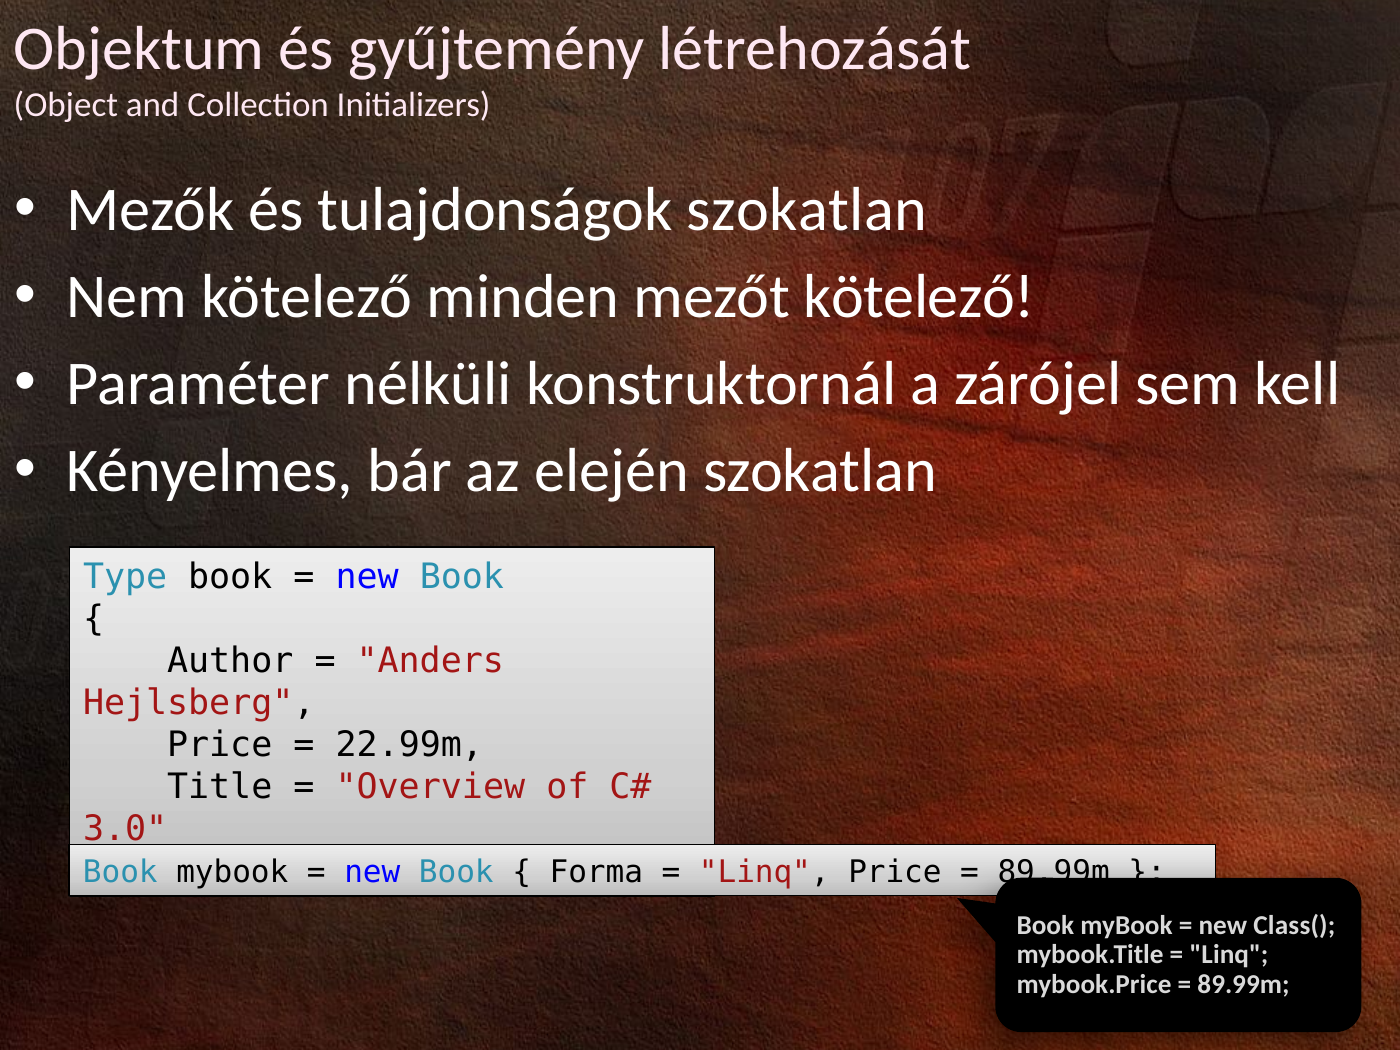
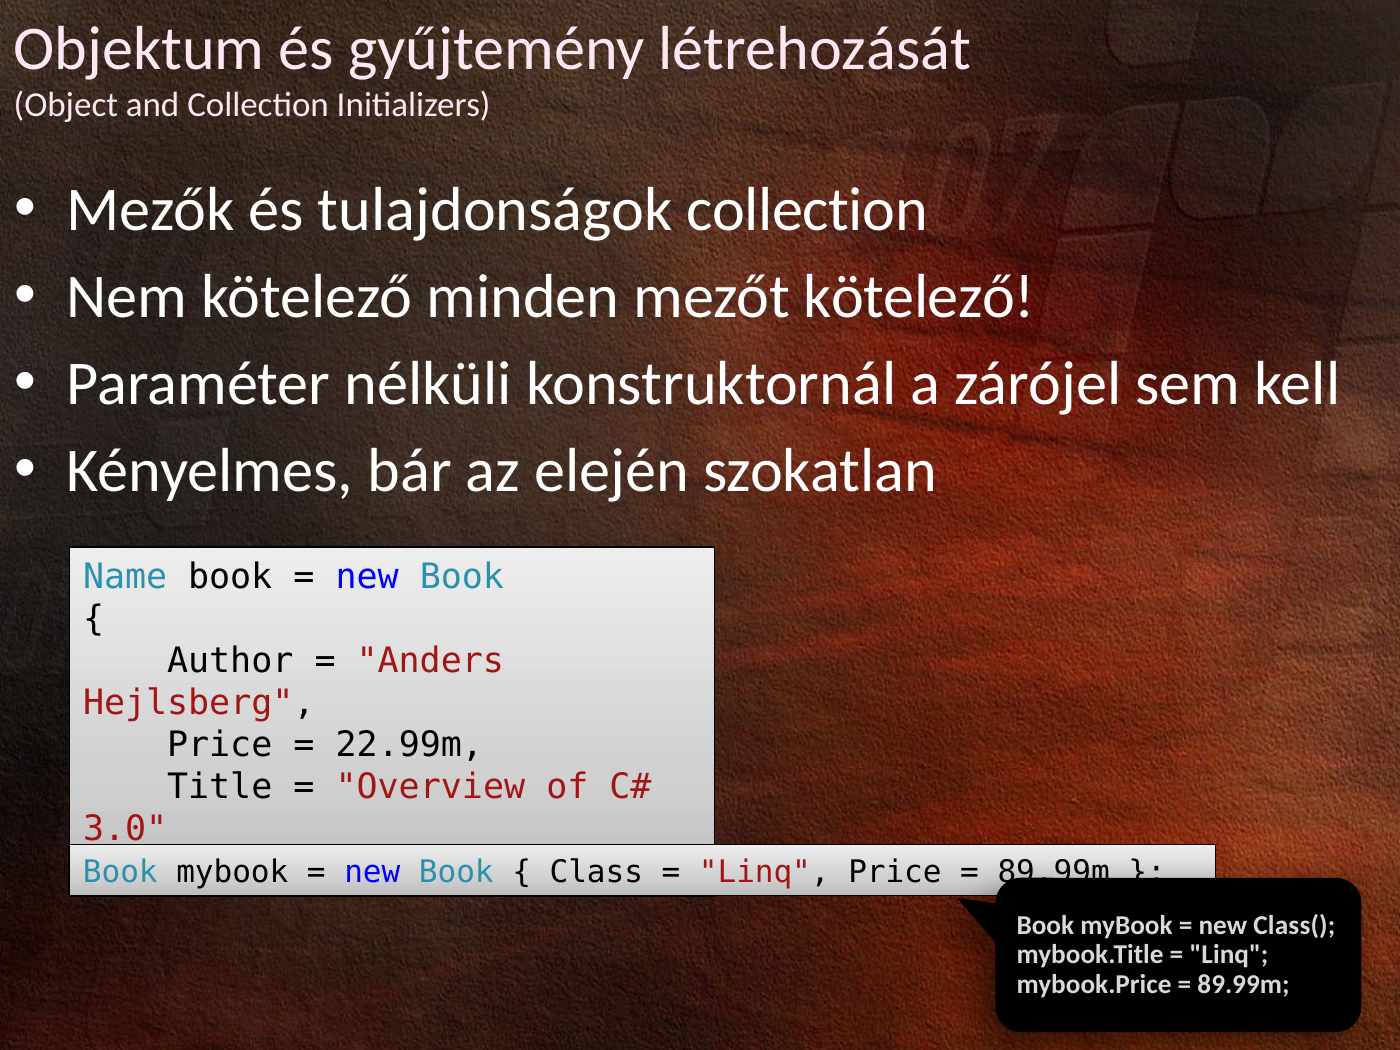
tulajdonságok szokatlan: szokatlan -> collection (807, 210)
Type: Type -> Name (125, 577)
Forma: Forma -> Class (596, 872)
